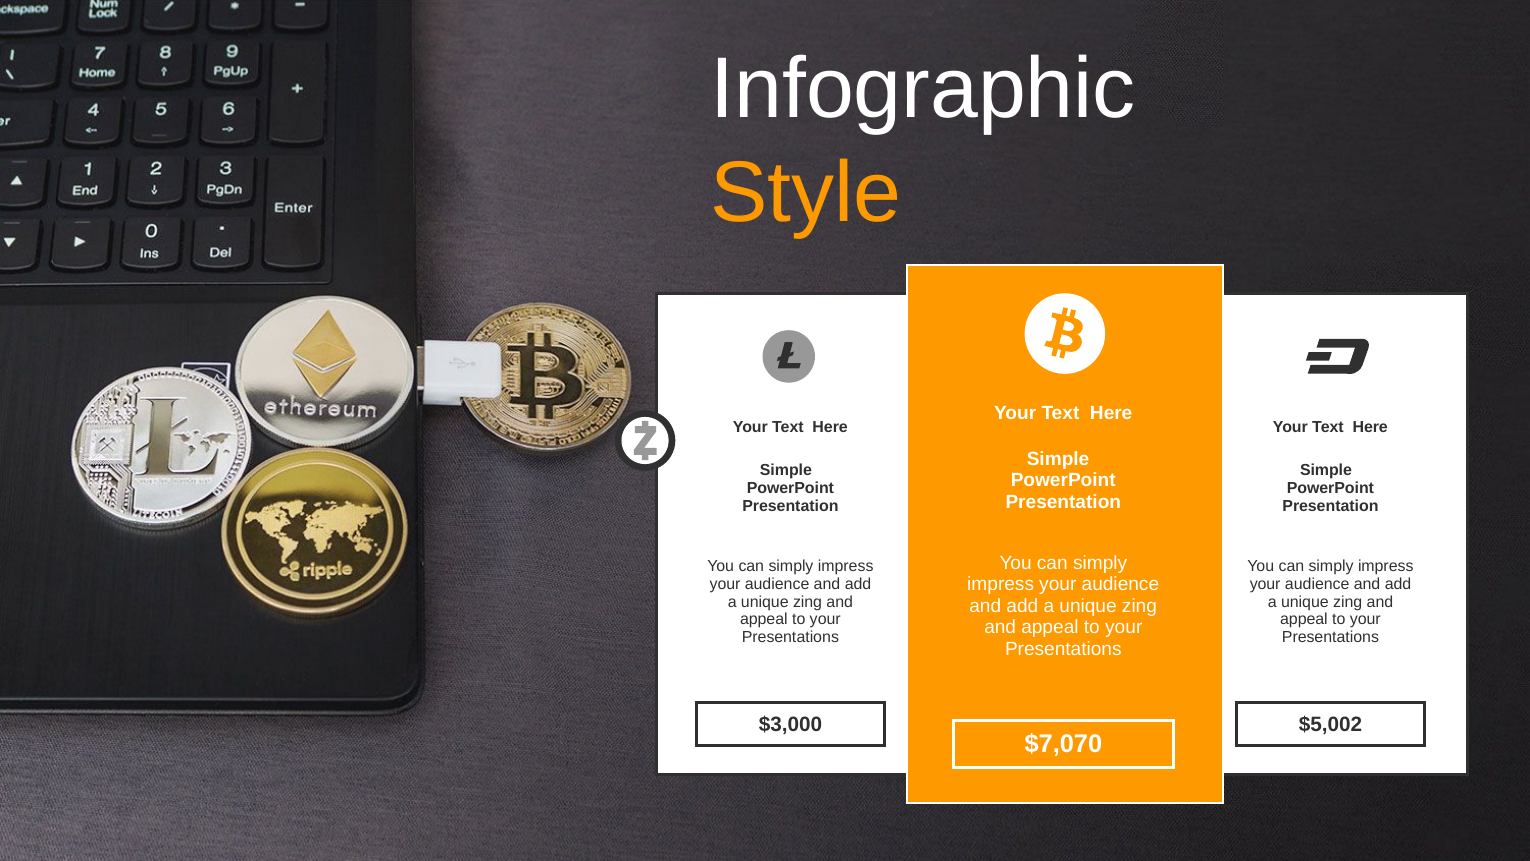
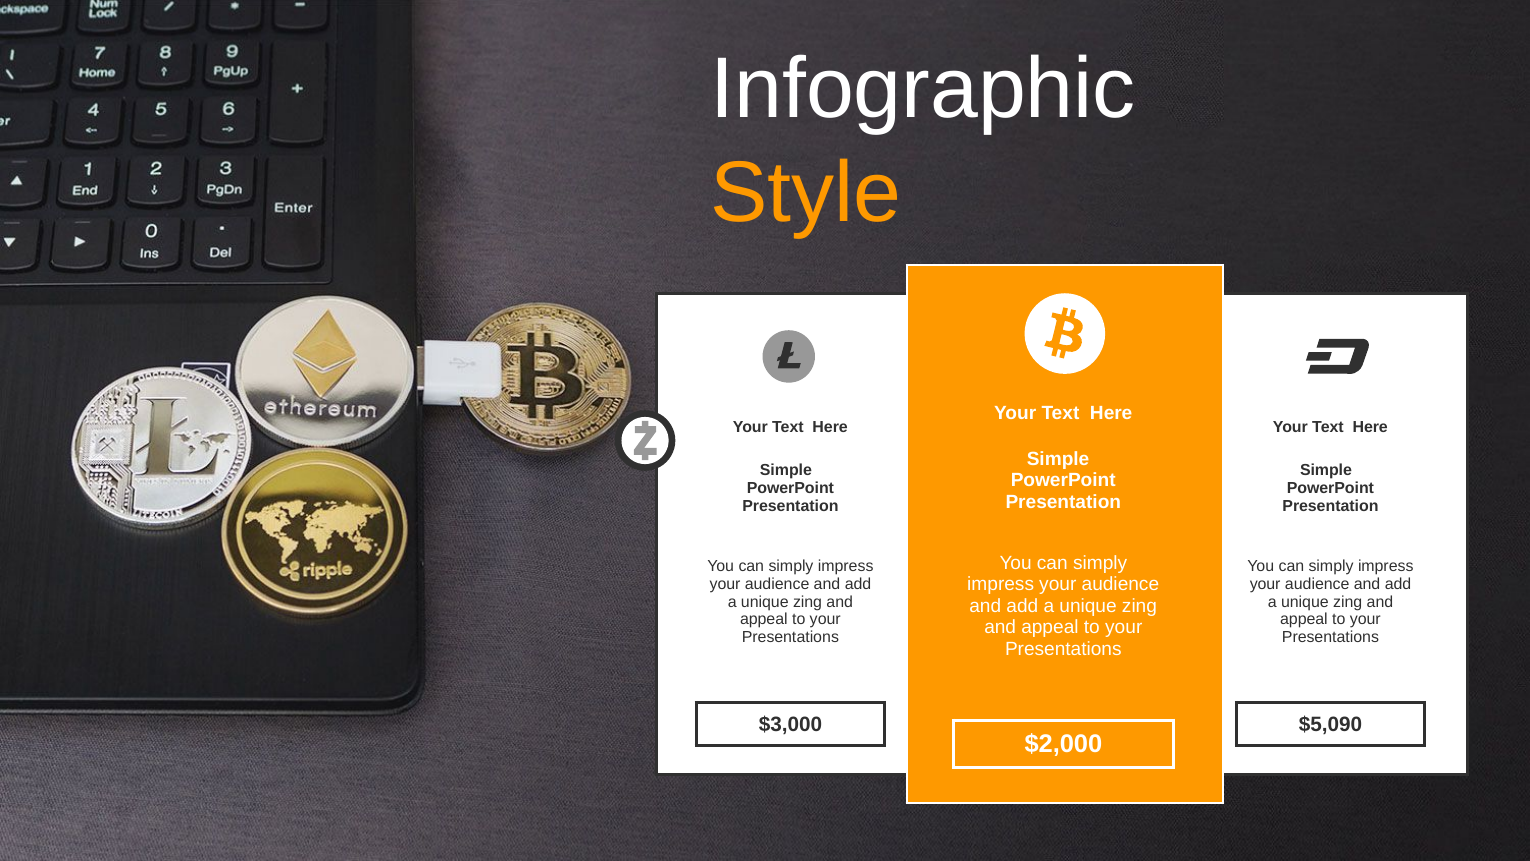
$5,002: $5,002 -> $5,090 (1331, 724)
$7,070: $7,070 -> $2,000 (1063, 744)
